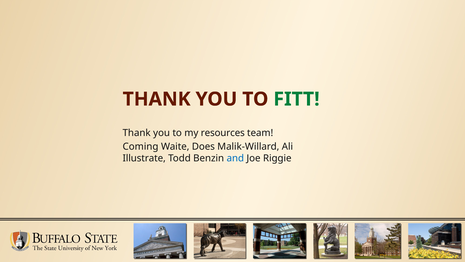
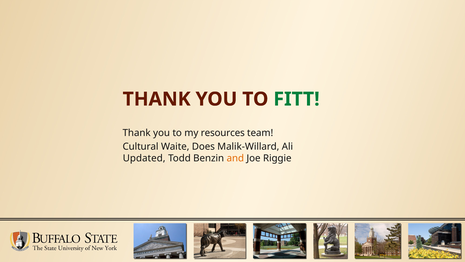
Coming: Coming -> Cultural (141, 146)
Illustrate: Illustrate -> Updated (144, 158)
and colour: blue -> orange (235, 158)
